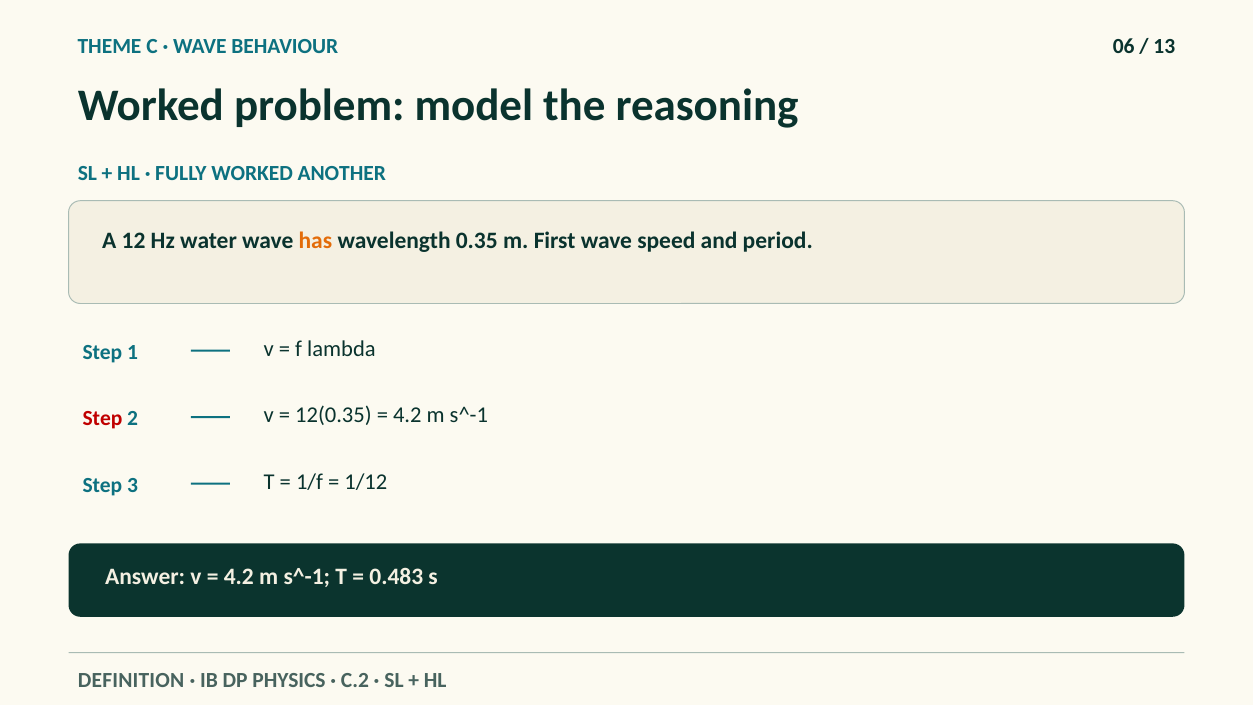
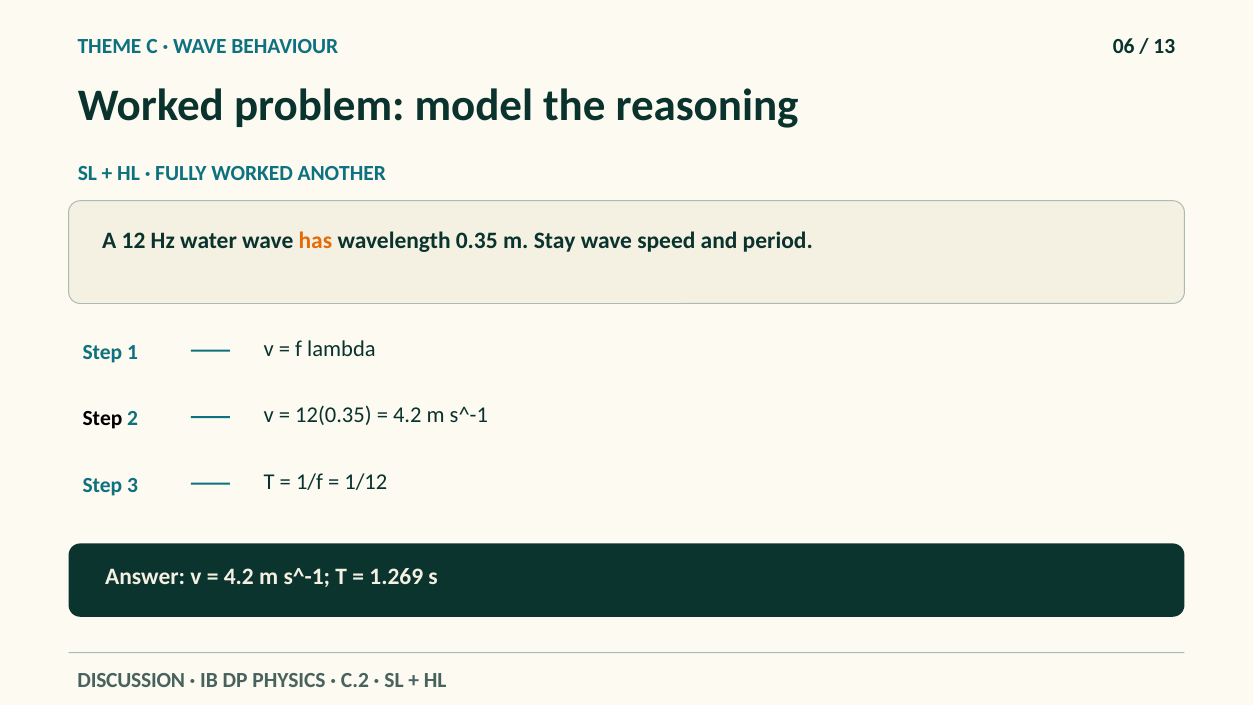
First: First -> Stay (555, 241)
Step colour: red -> black (103, 418)
0.483: 0.483 -> 1.269 (396, 576)
DEFINITION: DEFINITION -> DISCUSSION (131, 680)
